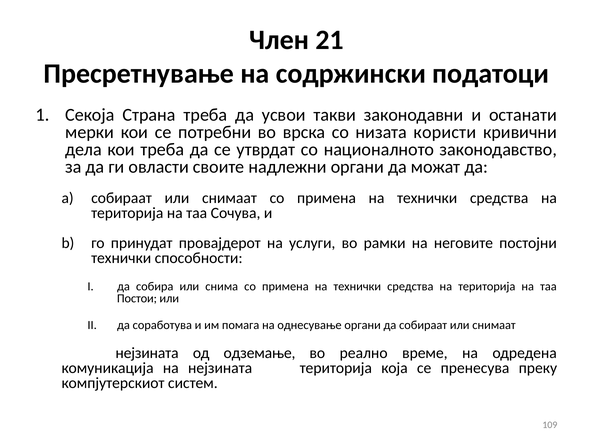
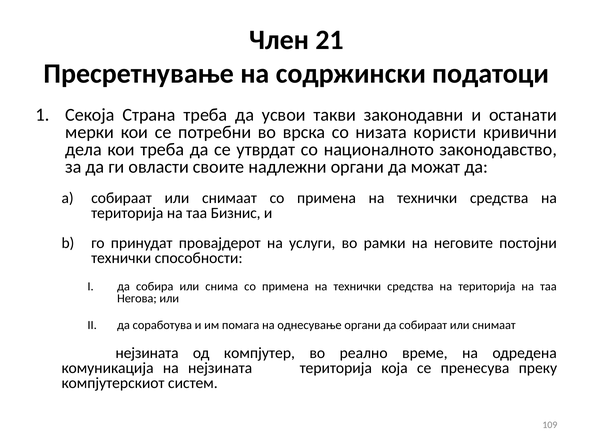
Сочува: Сочува -> Бизнис (236, 213)
Постои: Постои -> Негова (137, 298)
одземање: одземање -> компјутер (259, 353)
